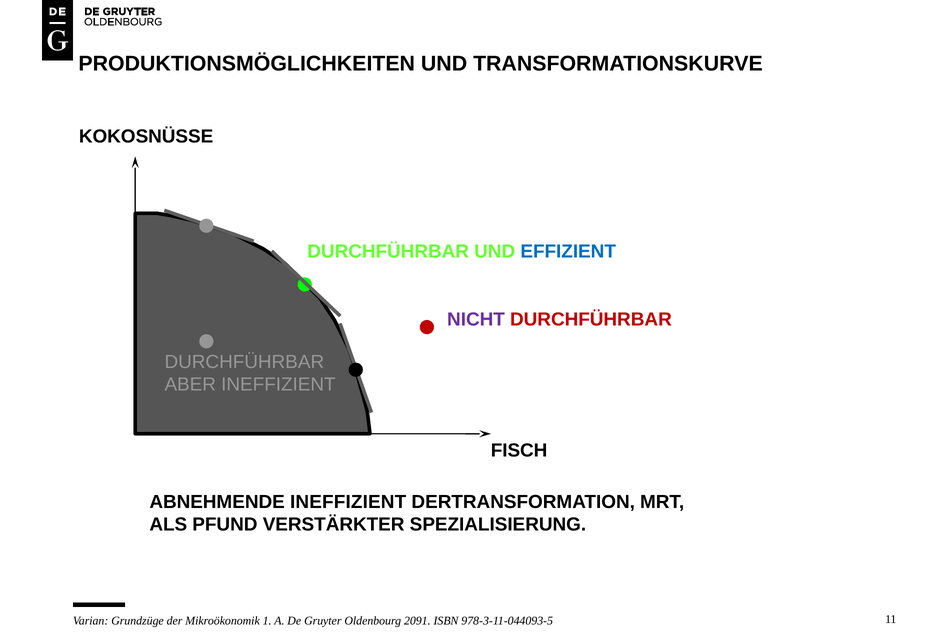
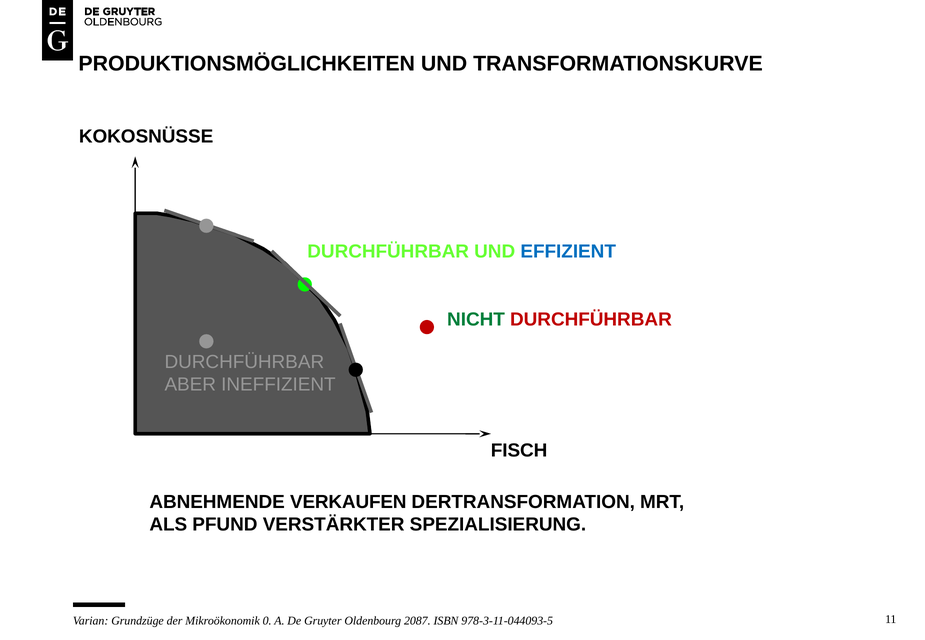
NICHT colour: purple -> green (476, 319)
ABNEHMENDE INEFFIZIENT: INEFFIZIENT -> VERKAUFEN (348, 502)
1: 1 -> 0 (267, 621)
2091: 2091 -> 2087 (417, 621)
